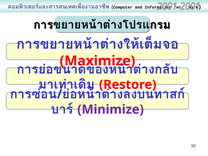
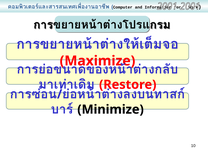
Minimize colour: purple -> black (111, 109)
